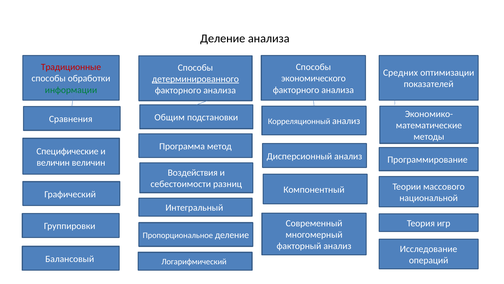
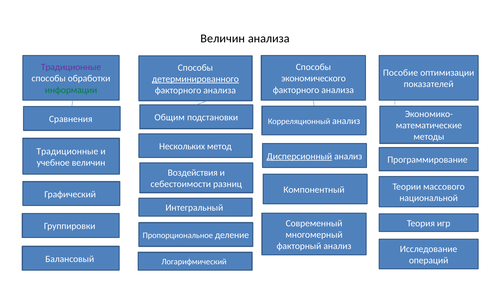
Деление: Деление -> Величин (223, 39)
Традиционные colour: red -> purple (71, 67)
Средних: Средних -> Пособие (401, 73)
Программа: Программа -> Нескольких (182, 146)
Специфические: Специфические -> Традиционные (67, 151)
Дисперсионный underline: none -> present (299, 156)
величин: величин -> учебное (53, 162)
